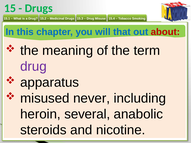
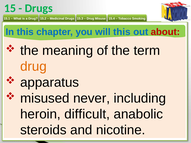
will that: that -> this (122, 32)
drug colour: purple -> orange (33, 67)
several: several -> difficult (87, 114)
